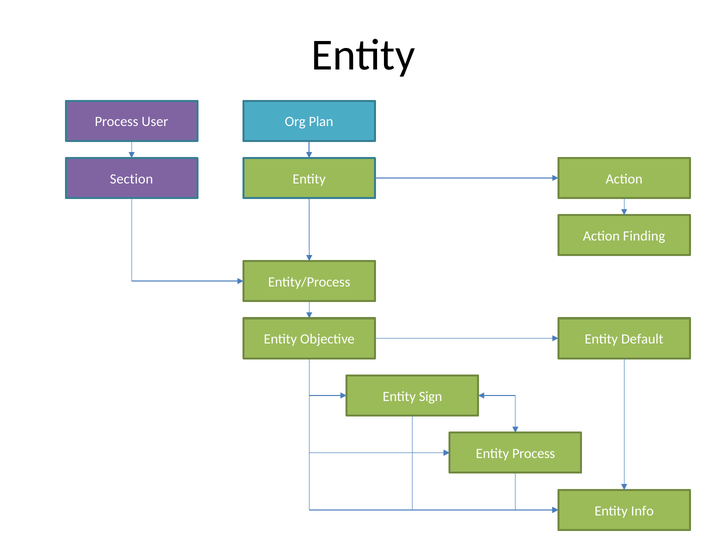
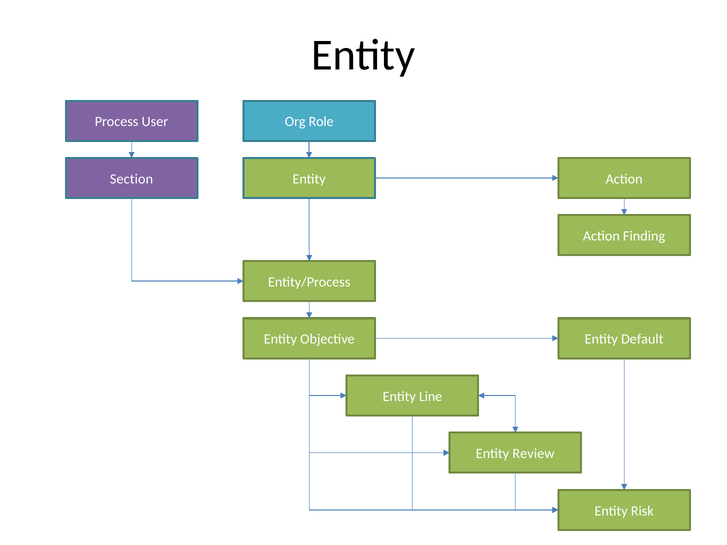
Plan: Plan -> Role (321, 122)
Sign: Sign -> Line (431, 397)
Entity Process: Process -> Review (533, 454)
Info: Info -> Risk (642, 511)
